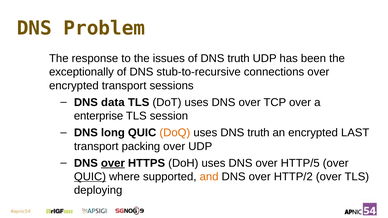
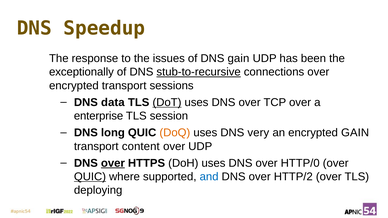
Problem: Problem -> Speedup (104, 28)
of DNS truth: truth -> gain (238, 59)
stub-to-recursive underline: none -> present (199, 72)
DoT underline: none -> present (167, 102)
uses DNS truth: truth -> very (258, 133)
encrypted LAST: LAST -> GAIN (355, 133)
packing: packing -> content (141, 146)
HTTP/5: HTTP/5 -> HTTP/0 (300, 163)
and colour: orange -> blue (209, 177)
